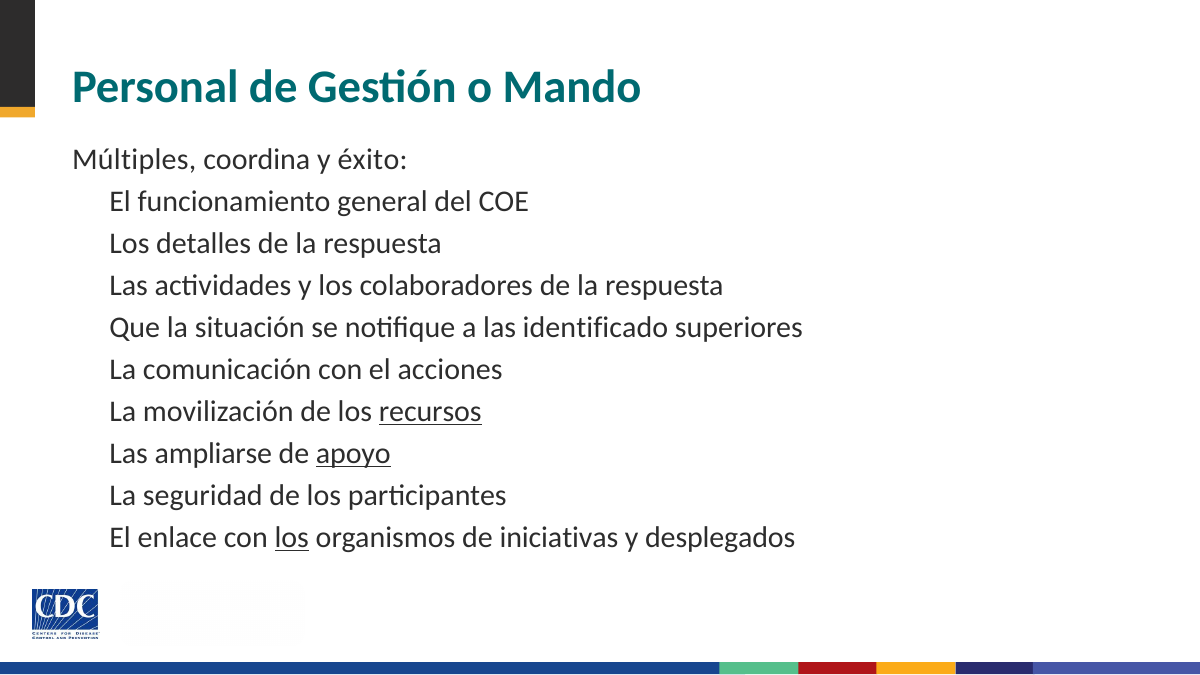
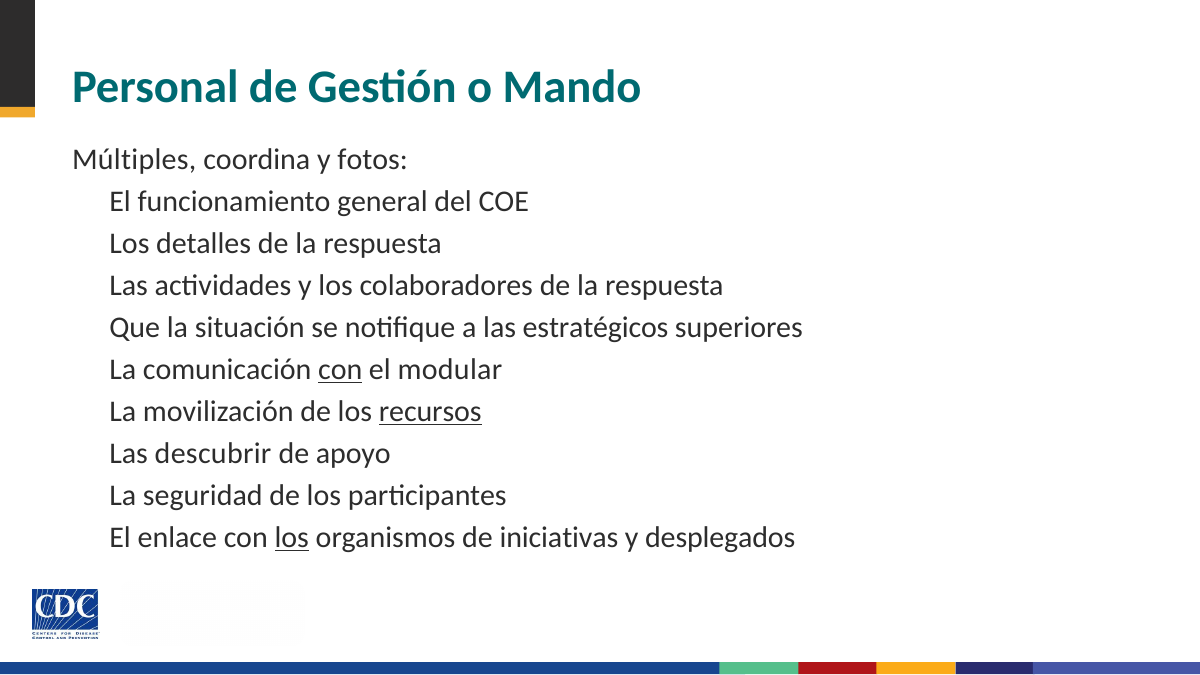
éxito: éxito -> fotos (373, 160)
identificado: identificado -> estratégicos (596, 328)
con underline: none -> present (340, 370)
acciones: acciones -> modular (450, 370)
ampliarse: ampliarse -> descubrir (213, 454)
apoyo underline: present -> none (353, 454)
